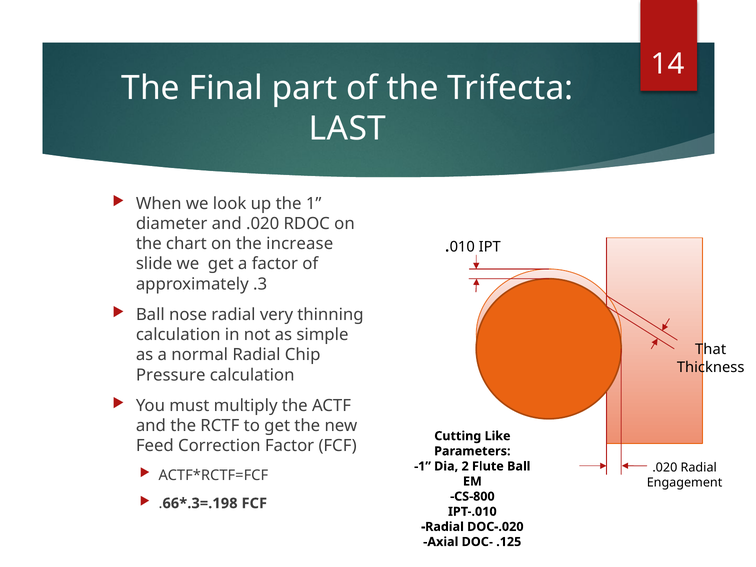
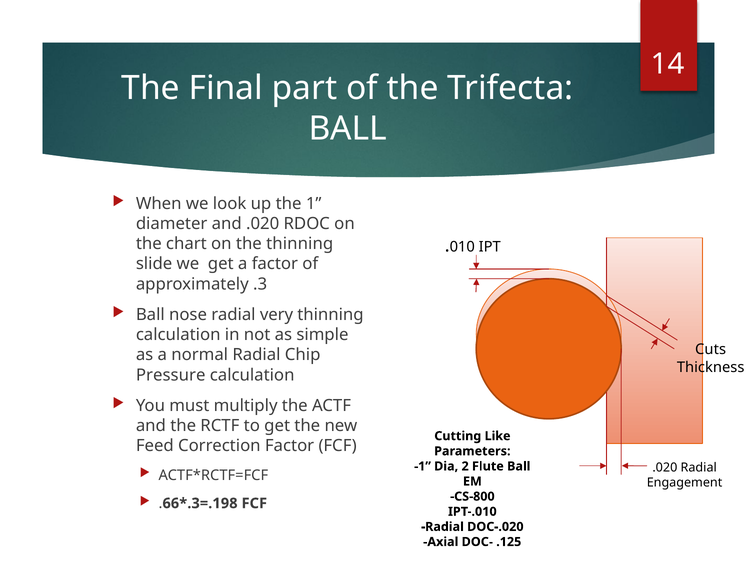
LAST: LAST -> BALL (348, 128)
the increase: increase -> thinning (300, 244)
That: That -> Cuts (711, 350)
